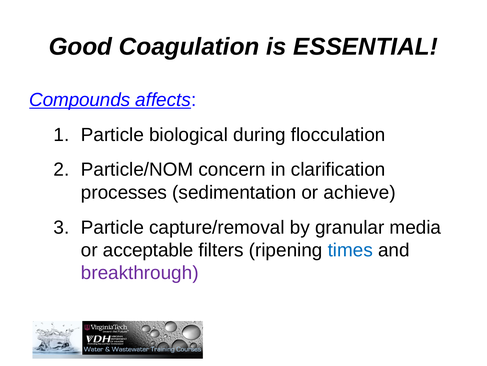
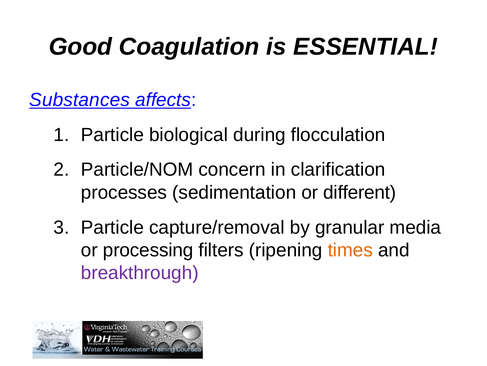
Compounds: Compounds -> Substances (80, 100)
achieve: achieve -> different (360, 192)
acceptable: acceptable -> processing (148, 250)
times colour: blue -> orange (350, 250)
